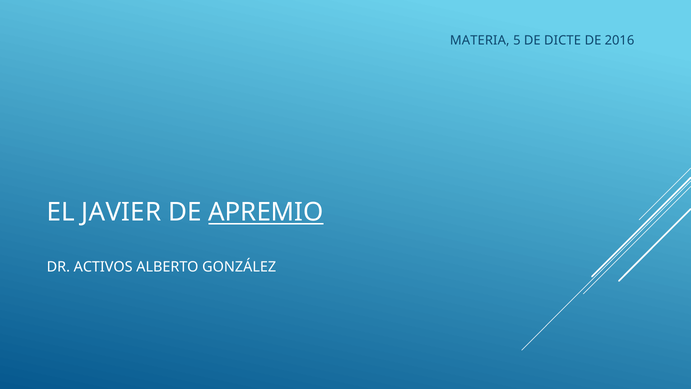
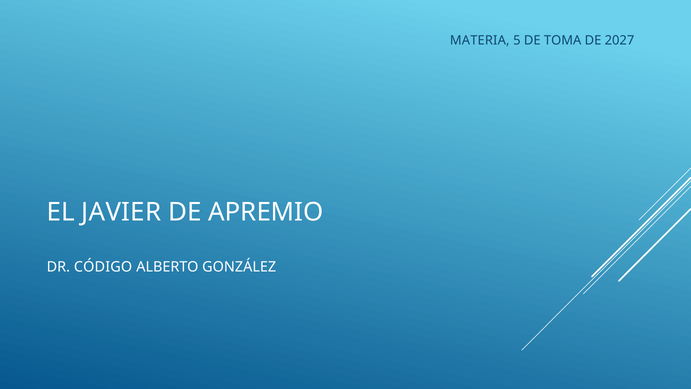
DICTE: DICTE -> TOMA (563, 40)
2016: 2016 -> 2027 (619, 40)
APREMIO underline: present -> none (266, 212)
ACTIVOS: ACTIVOS -> CÓDIGO (103, 267)
